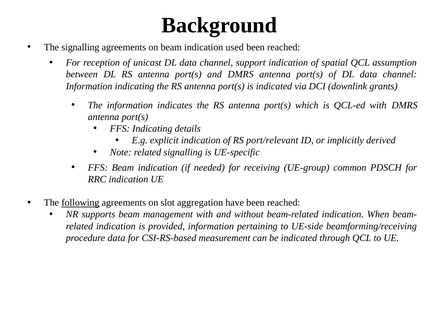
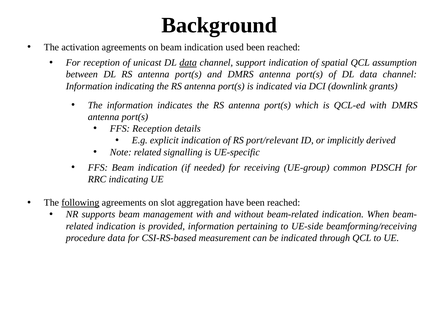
The signalling: signalling -> activation (80, 47)
data underline: none -> present (188, 63)
FFS Indicating: Indicating -> Reception (152, 129)
RRC indication: indication -> indicating (128, 179)
